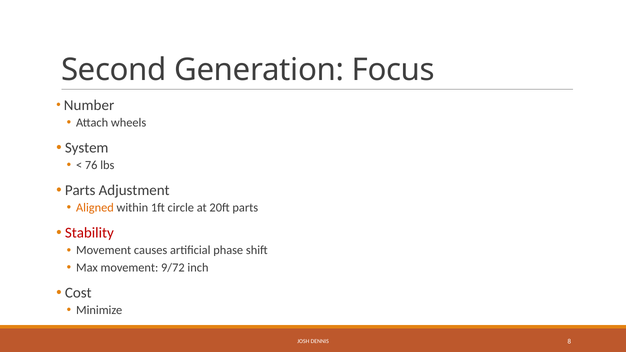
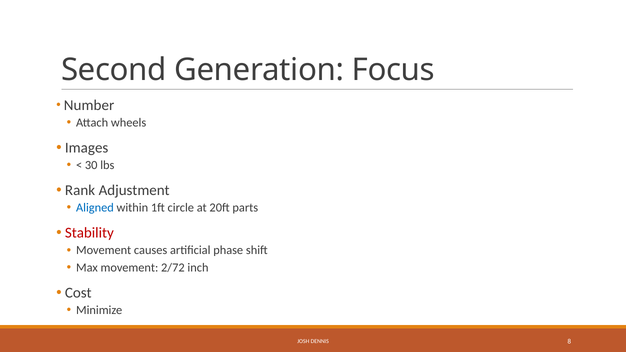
System: System -> Images (87, 148)
76: 76 -> 30 (91, 165)
Parts: Parts -> Rank (80, 190)
Aligned colour: orange -> blue (95, 208)
9/72: 9/72 -> 2/72 (173, 268)
